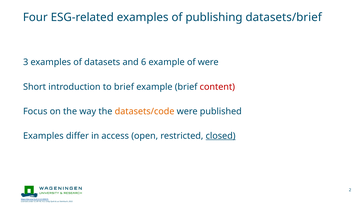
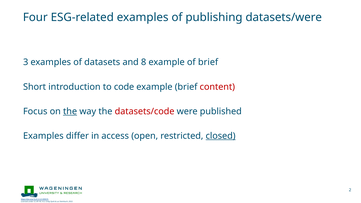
datasets/brief: datasets/brief -> datasets/were (284, 17)
6: 6 -> 8 (144, 62)
of were: were -> brief (208, 62)
to brief: brief -> code (124, 87)
the underline: none -> present (70, 111)
datasets/code colour: orange -> red (145, 111)
